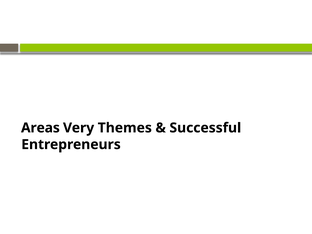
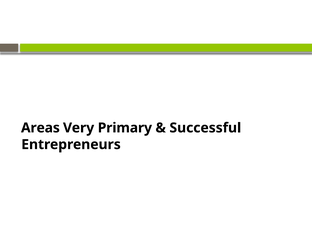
Themes: Themes -> Primary (125, 128)
